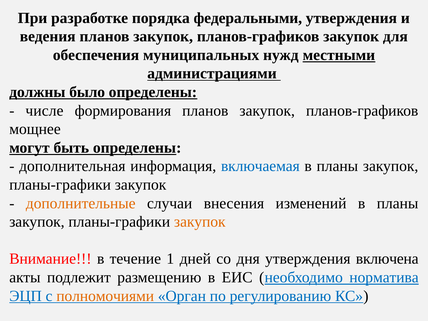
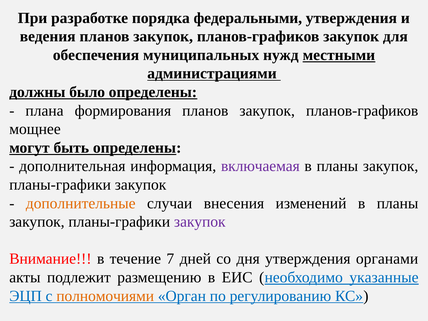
числе: числе -> плана (45, 111)
включаемая colour: blue -> purple (260, 166)
закупок colour: orange -> purple (200, 222)
1: 1 -> 7 (170, 259)
включена: включена -> органами (387, 259)
норматива: норматива -> указанные (384, 277)
